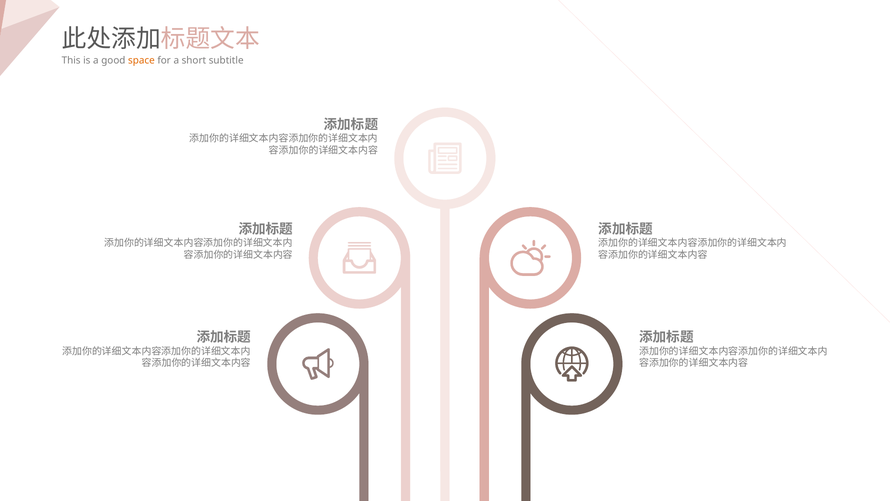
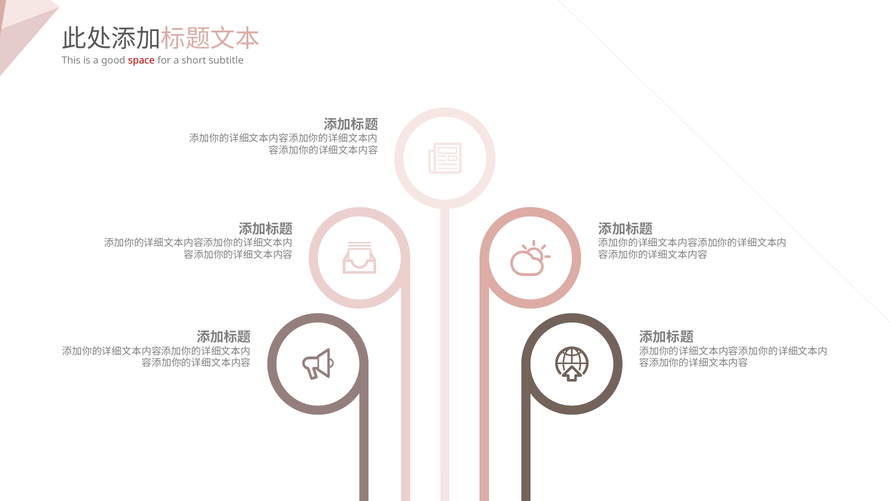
space colour: orange -> red (141, 61)
